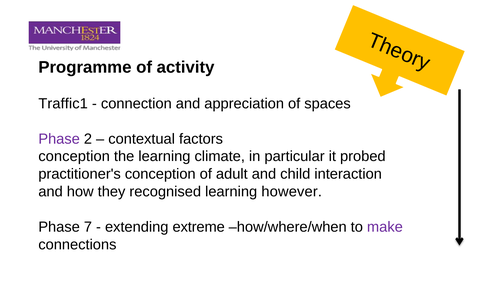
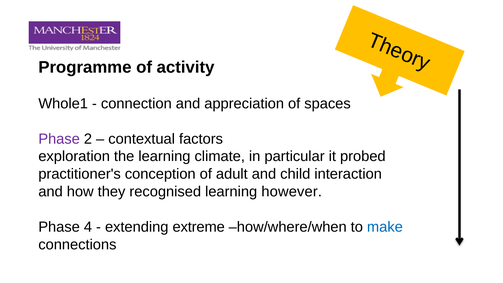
Traffic1: Traffic1 -> Whole1 (63, 104)
conception: conception -> exploration (74, 156)
7: 7 -> 4 (88, 227)
make colour: purple -> blue (385, 227)
